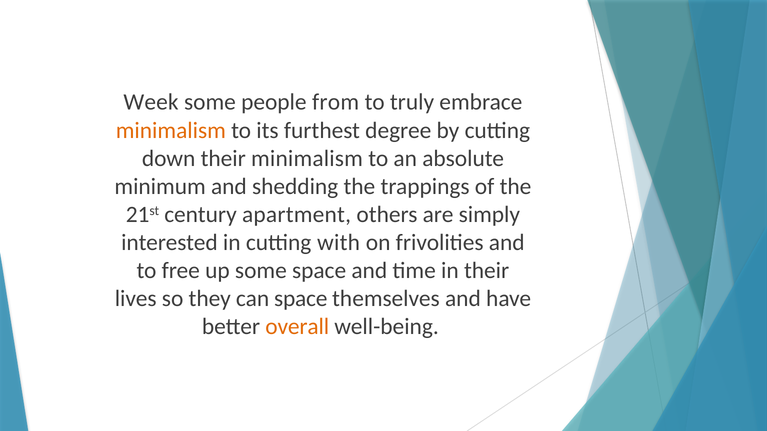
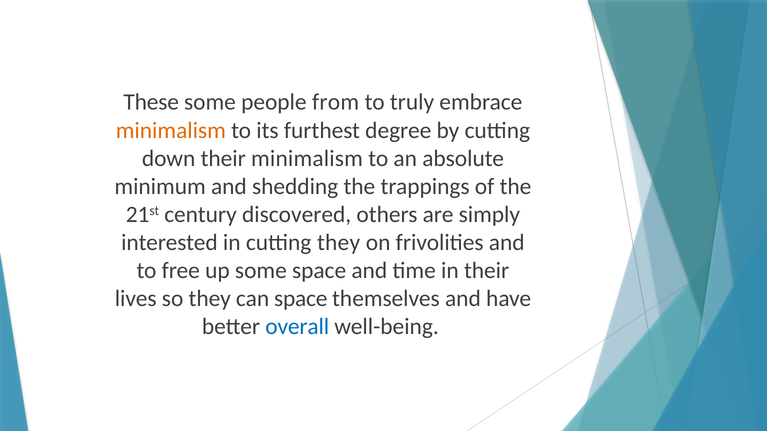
Week: Week -> These (151, 102)
apartment: apartment -> discovered (297, 215)
cutting with: with -> they (339, 243)
overall colour: orange -> blue (297, 327)
